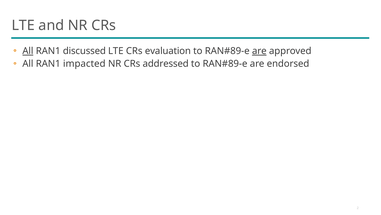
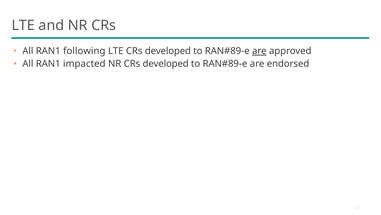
All underline: present -> none (28, 51)
discussed: discussed -> following (84, 51)
LTE CRs evaluation: evaluation -> developed (168, 51)
NR CRs addressed: addressed -> developed (166, 64)
